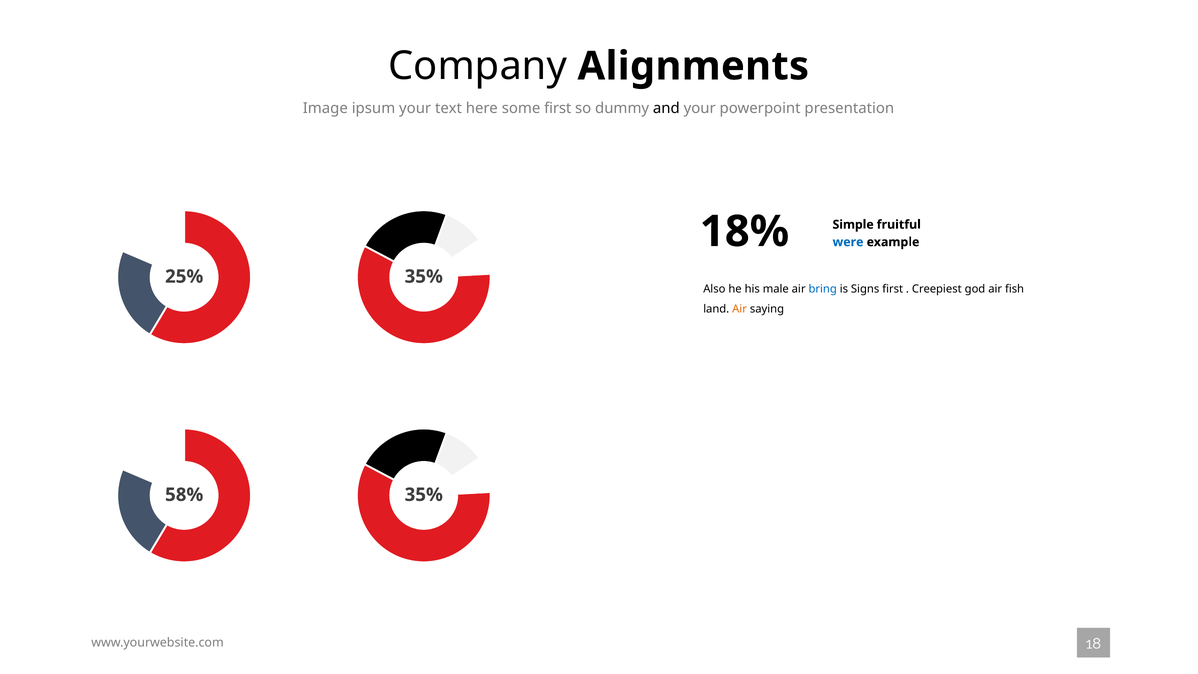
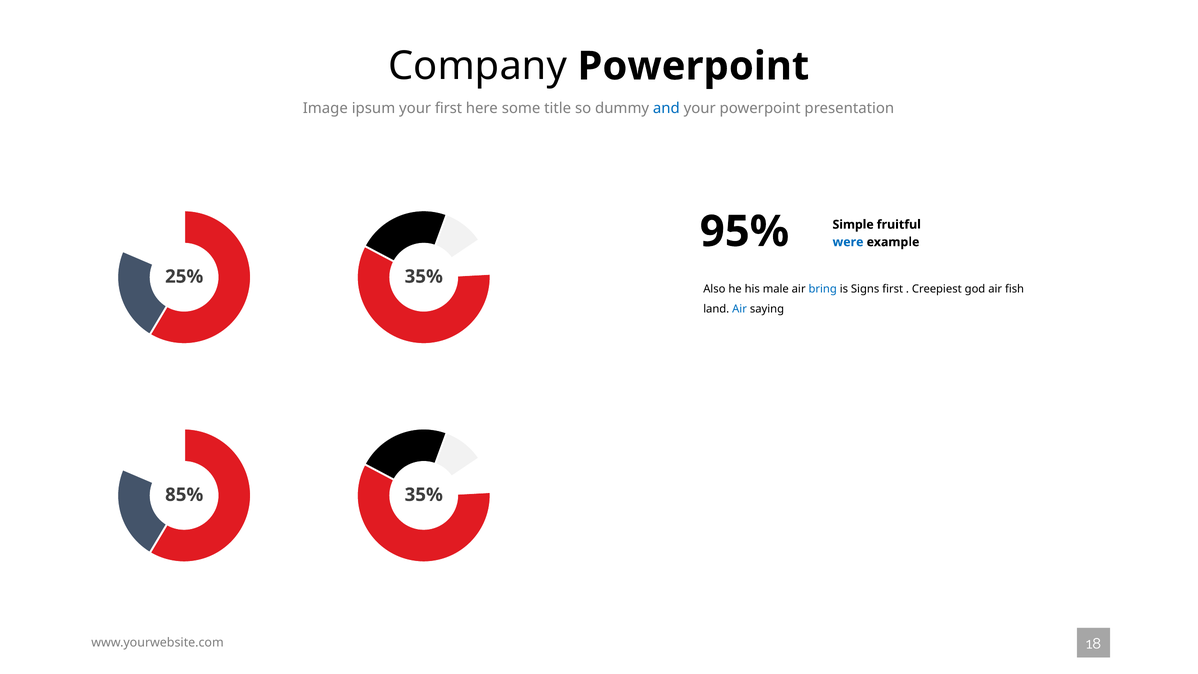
Company Alignments: Alignments -> Powerpoint (693, 66)
your text: text -> first (449, 109)
some first: first -> title (558, 109)
and colour: black -> blue (666, 109)
18%: 18% -> 95% (744, 232)
Air colour: orange -> blue (740, 309)
58%: 58% -> 85% (184, 495)
